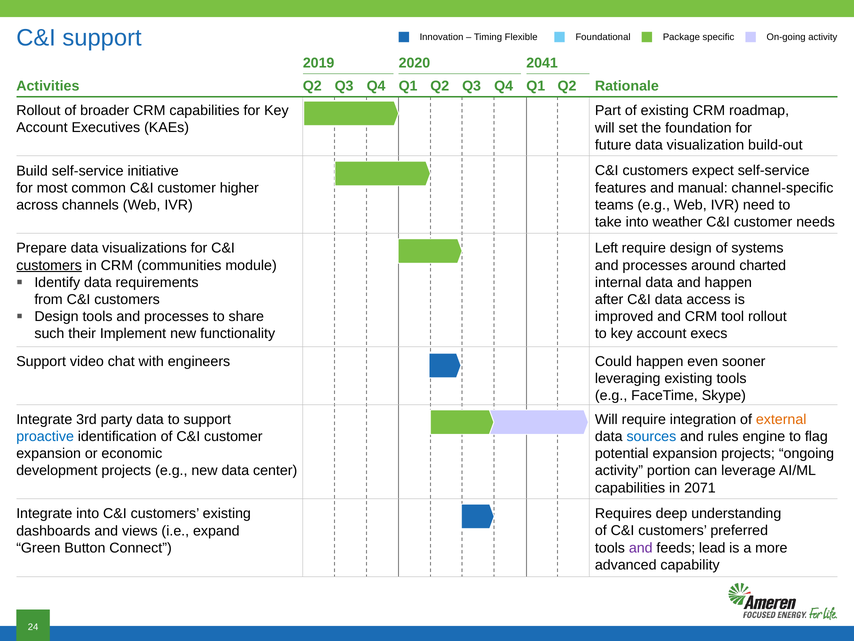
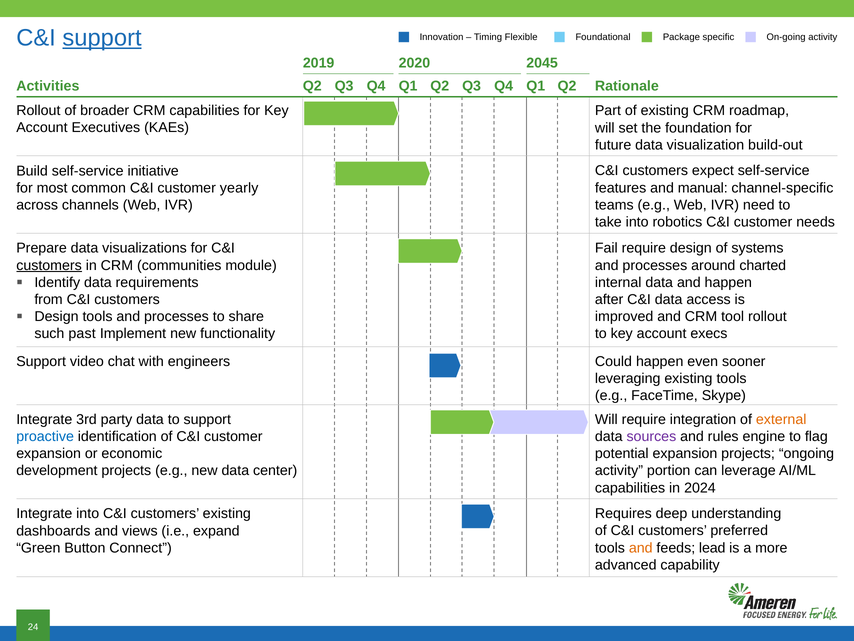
support underline: none -> present (102, 38)
2041: 2041 -> 2045 (542, 63)
higher: higher -> yearly (239, 188)
weather: weather -> robotics (677, 222)
Left: Left -> Fail (606, 248)
their: their -> past (82, 333)
sources colour: blue -> purple (651, 436)
2071: 2071 -> 2024 (700, 487)
and colour: purple -> orange (641, 547)
